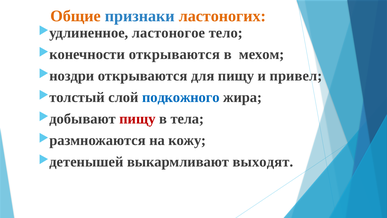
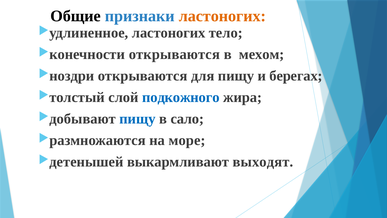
Общие colour: orange -> black (76, 16)
ластоногое: ластоногое -> ластоногих (169, 33)
привел: привел -> берегах (296, 76)
пищу colour: red -> blue (137, 119)
тела: тела -> сало (187, 119)
кожу: кожу -> море (187, 140)
